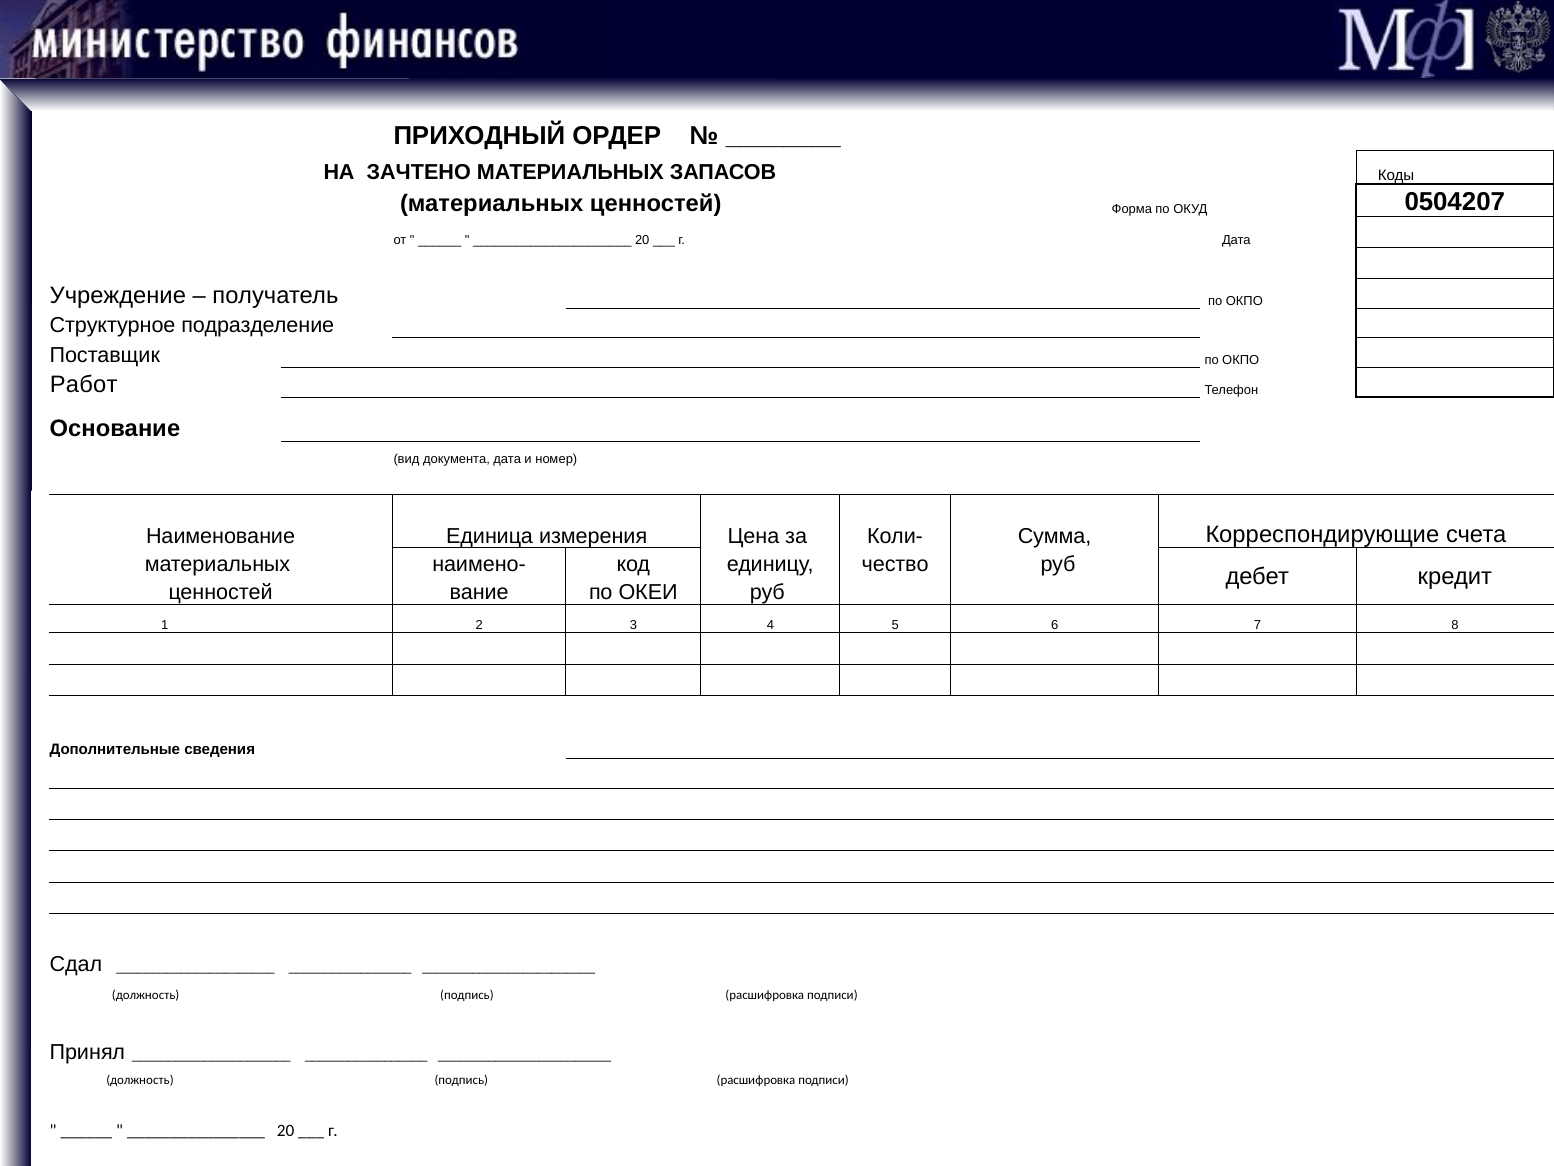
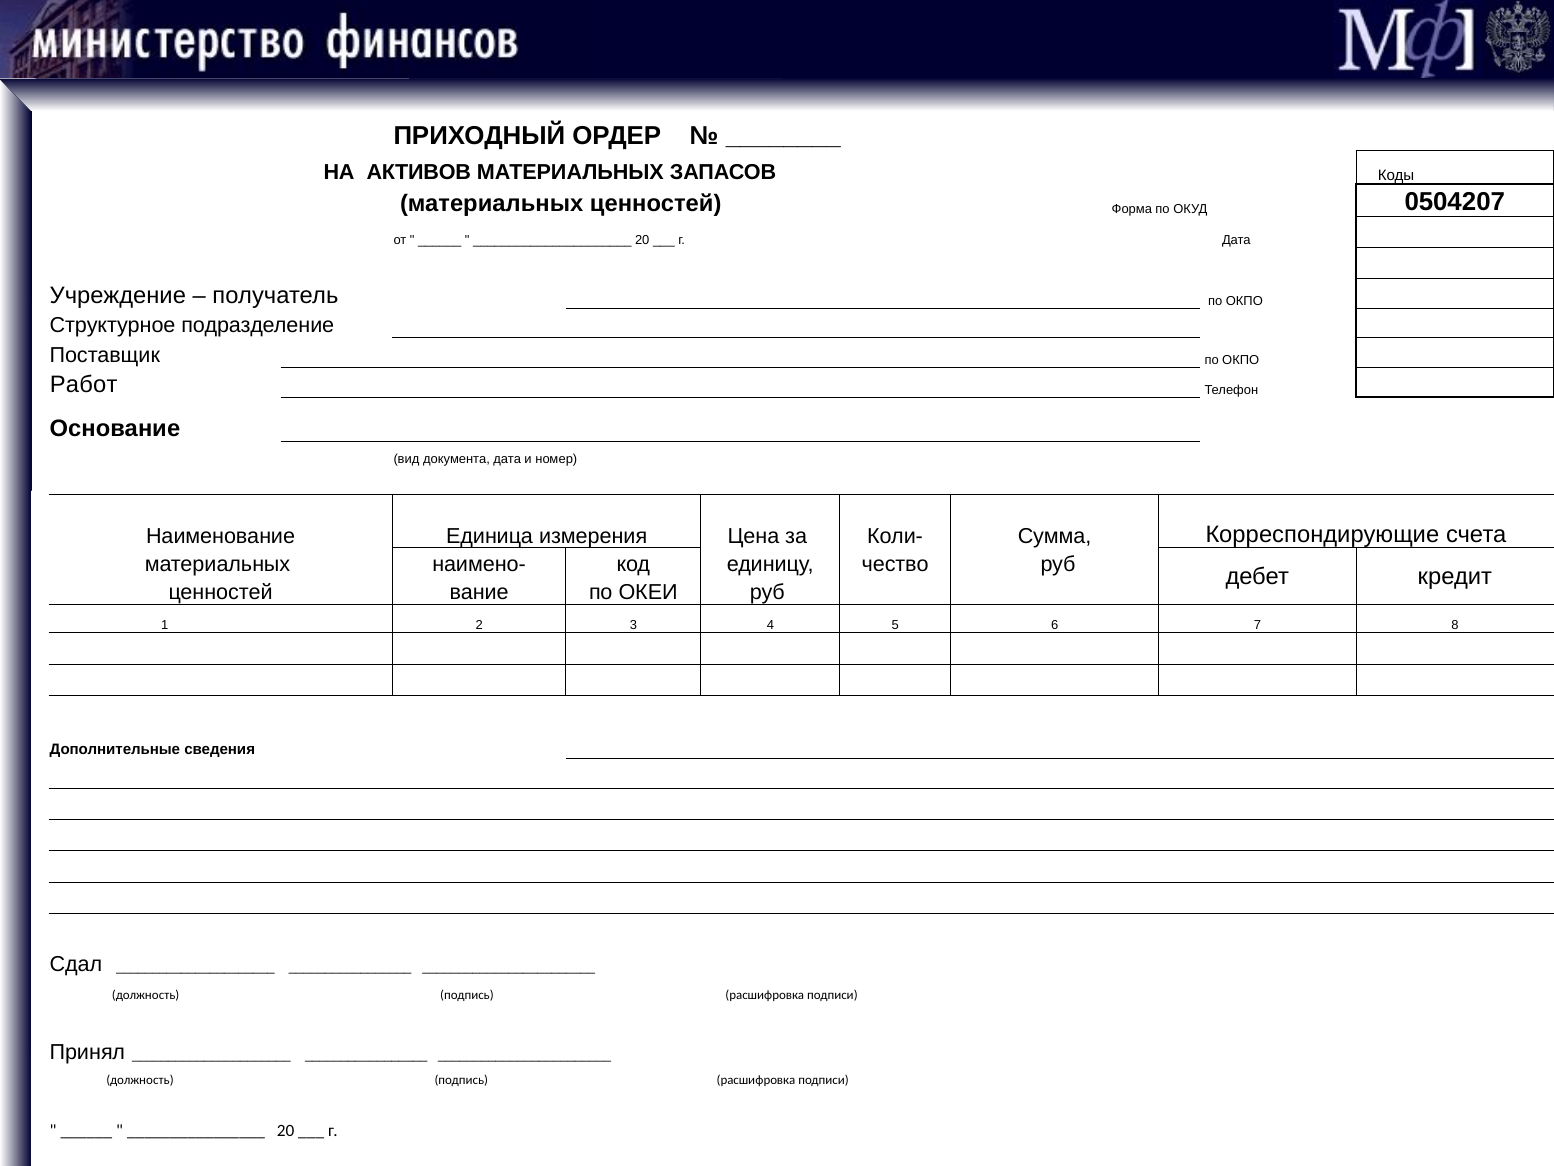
ЗАЧТЕНО: ЗАЧТЕНО -> АКТИВОВ (419, 172)
